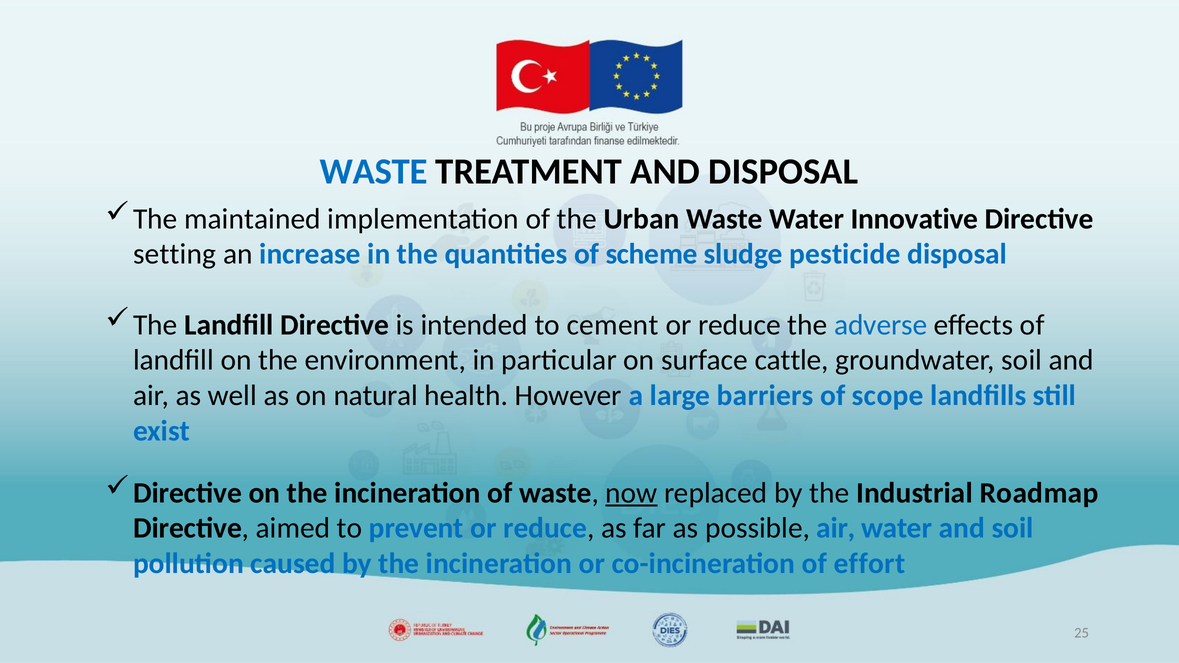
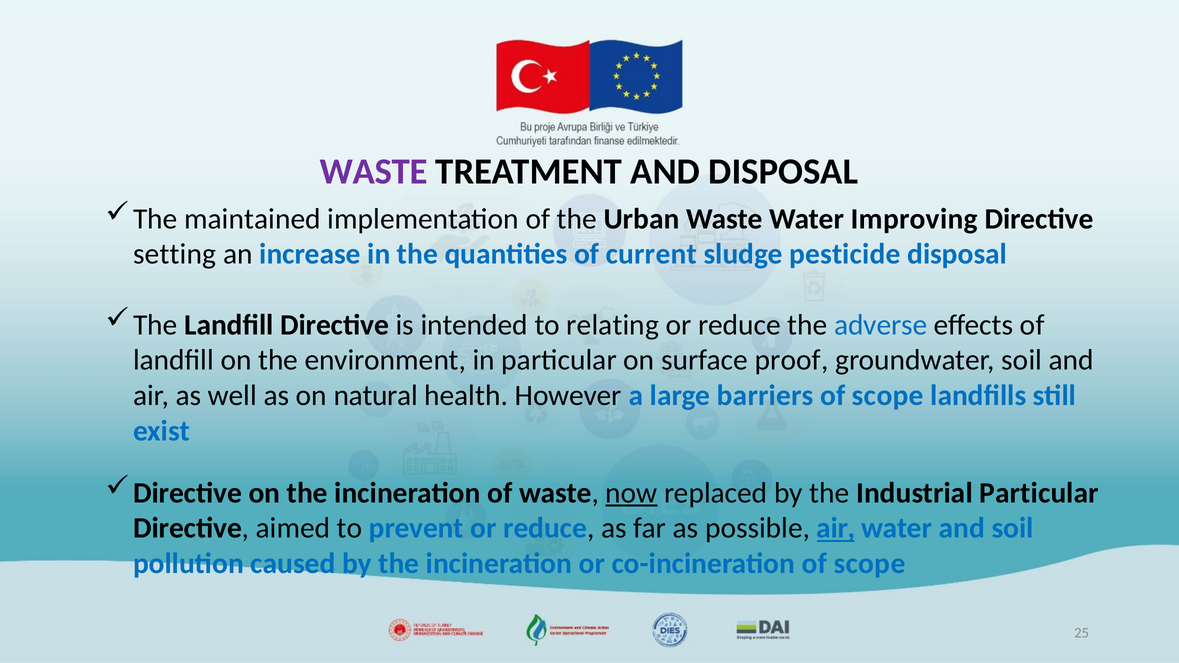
WASTE colour: blue -> purple (374, 171)
Innovative: Innovative -> Improving (914, 219)
scheme: scheme -> current (651, 254)
cement: cement -> relating (613, 325)
cattle: cattle -> proof (792, 360)
Industrial Roadmap: Roadmap -> Particular (1039, 493)
air underline: none -> present (836, 528)
co-incineration of effort: effort -> scope (870, 564)
